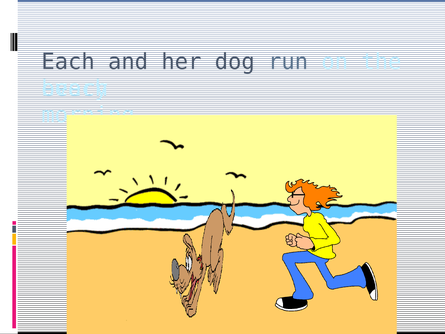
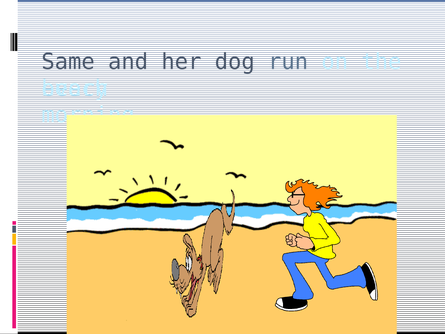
Each: Each -> Same (68, 62)
